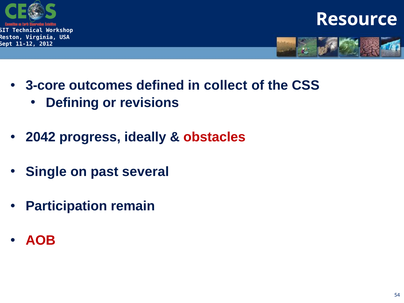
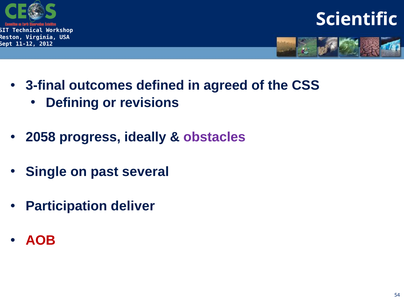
Resource: Resource -> Scientific (357, 19)
3-core: 3-core -> 3-final (45, 86)
collect: collect -> agreed (226, 86)
2042: 2042 -> 2058 (41, 137)
obstacles colour: red -> purple (214, 137)
remain: remain -> deliver (133, 206)
